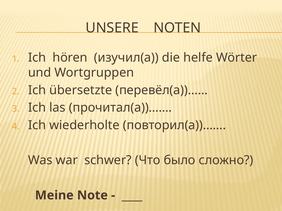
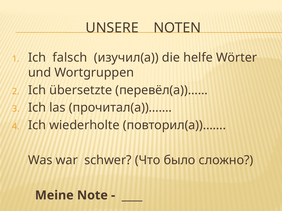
hören: hören -> falsch (70, 58)
